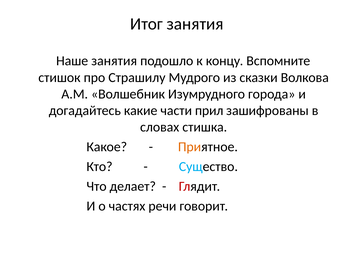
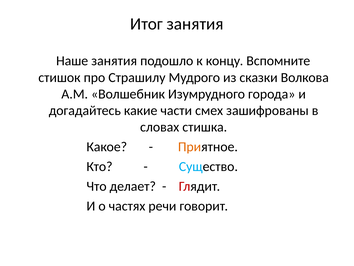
прил: прил -> смех (209, 110)
